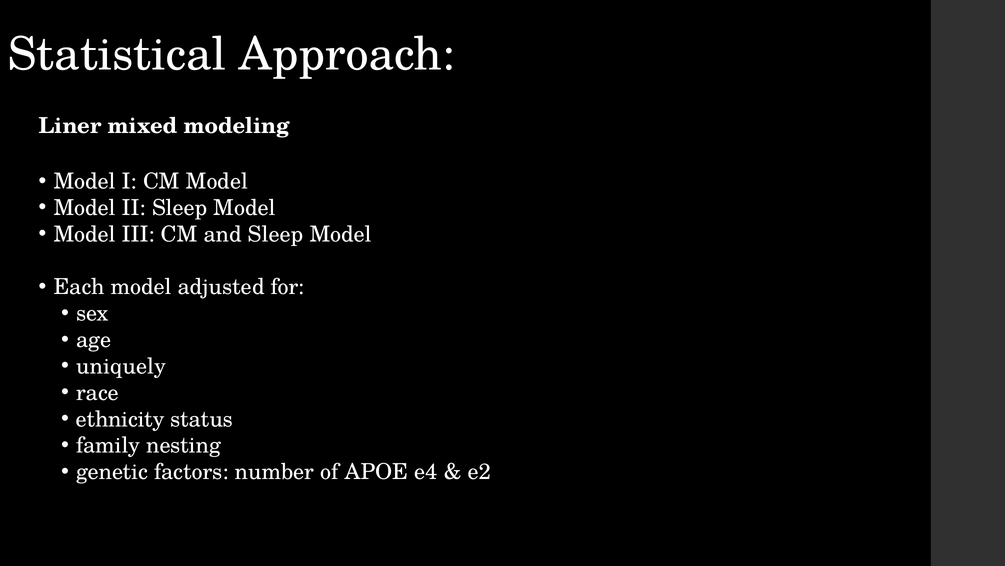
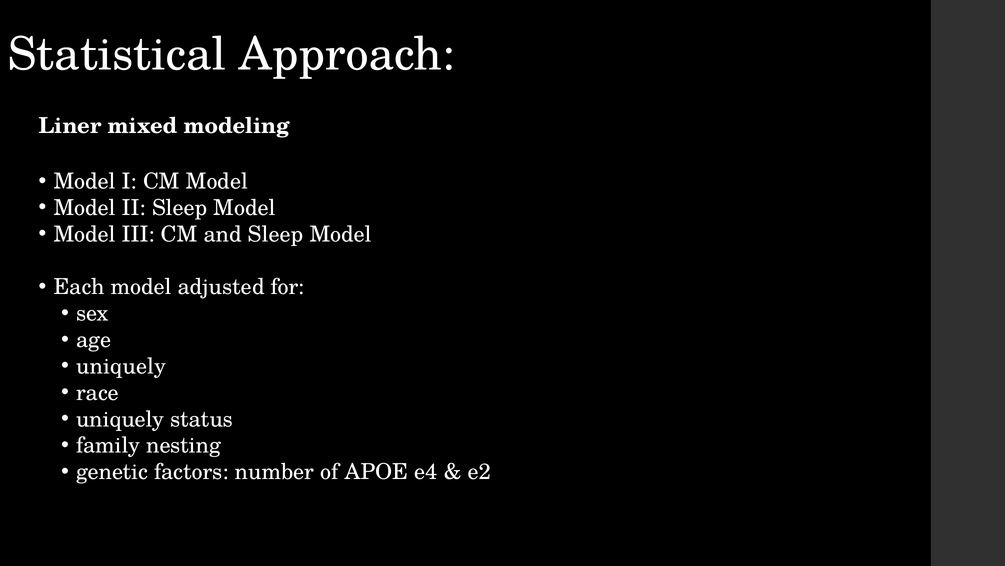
ethnicity: ethnicity -> uniquely (120, 419)
